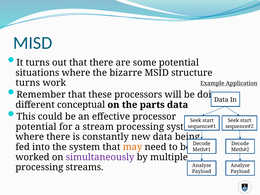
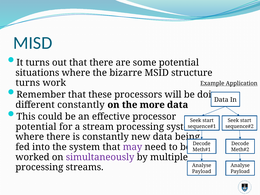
different conceptual: conceptual -> constantly (81, 105)
parts: parts -> more (152, 105)
may colour: orange -> purple (133, 147)
